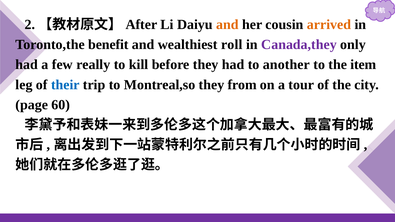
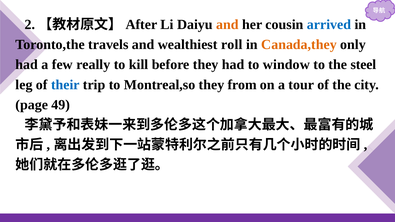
arrived colour: orange -> blue (329, 25)
benefit: benefit -> travels (108, 45)
Canada,they colour: purple -> orange (299, 45)
another: another -> window (286, 65)
item: item -> steel (363, 65)
60: 60 -> 49 (61, 105)
